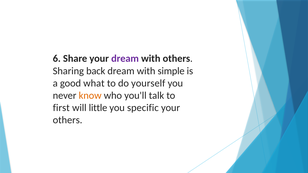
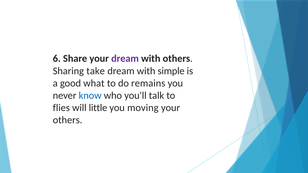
back: back -> take (96, 71)
yourself: yourself -> remains (148, 83)
know colour: orange -> blue (90, 96)
first: first -> flies (61, 108)
specific: specific -> moving (143, 108)
